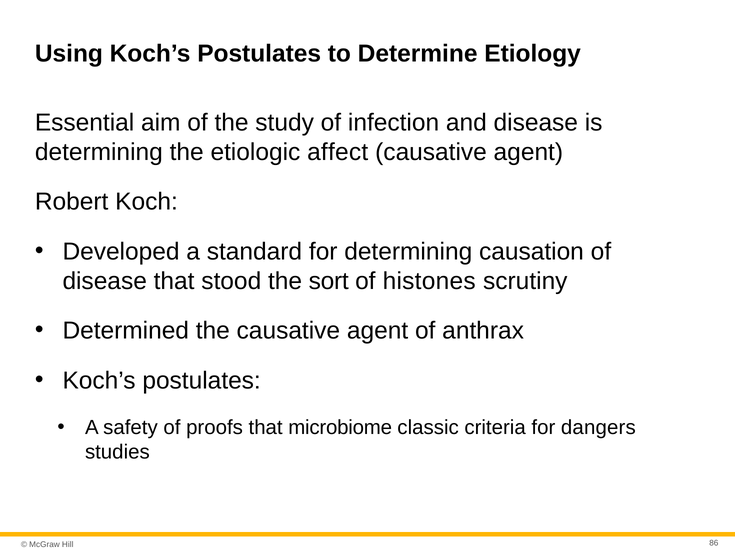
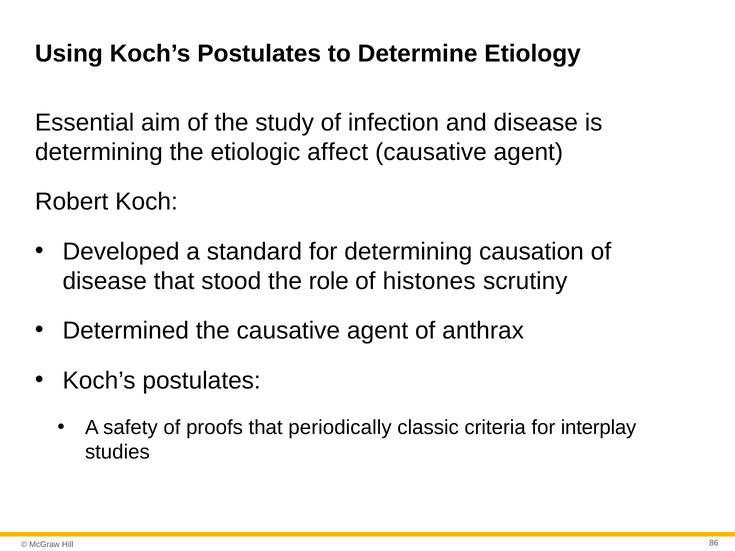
sort: sort -> role (329, 281)
microbiome: microbiome -> periodically (340, 428)
dangers: dangers -> interplay (599, 428)
